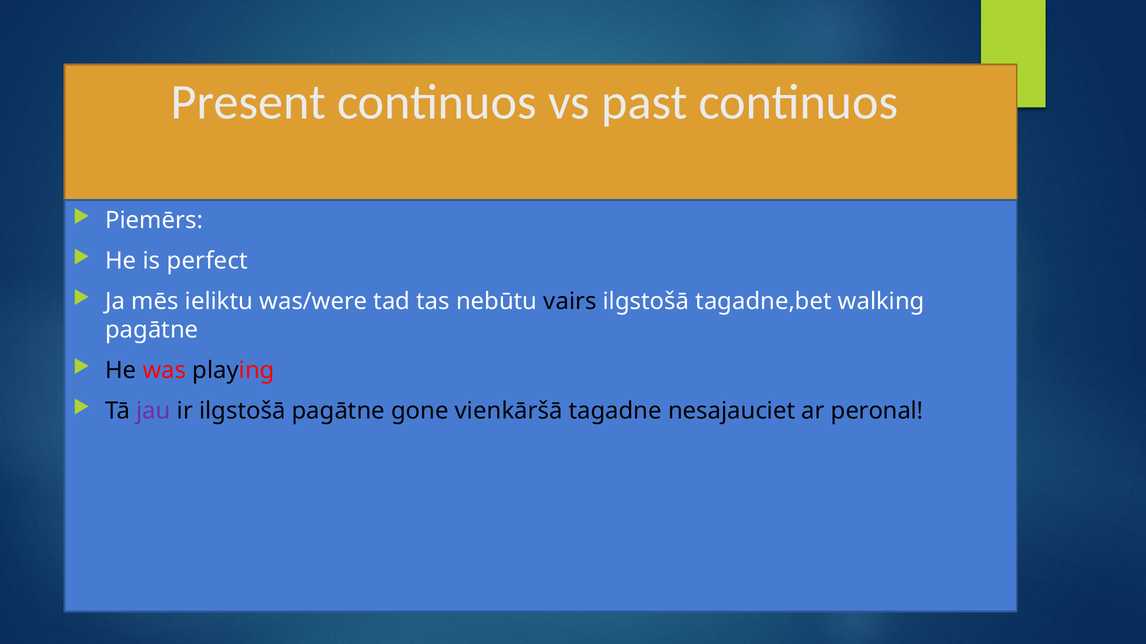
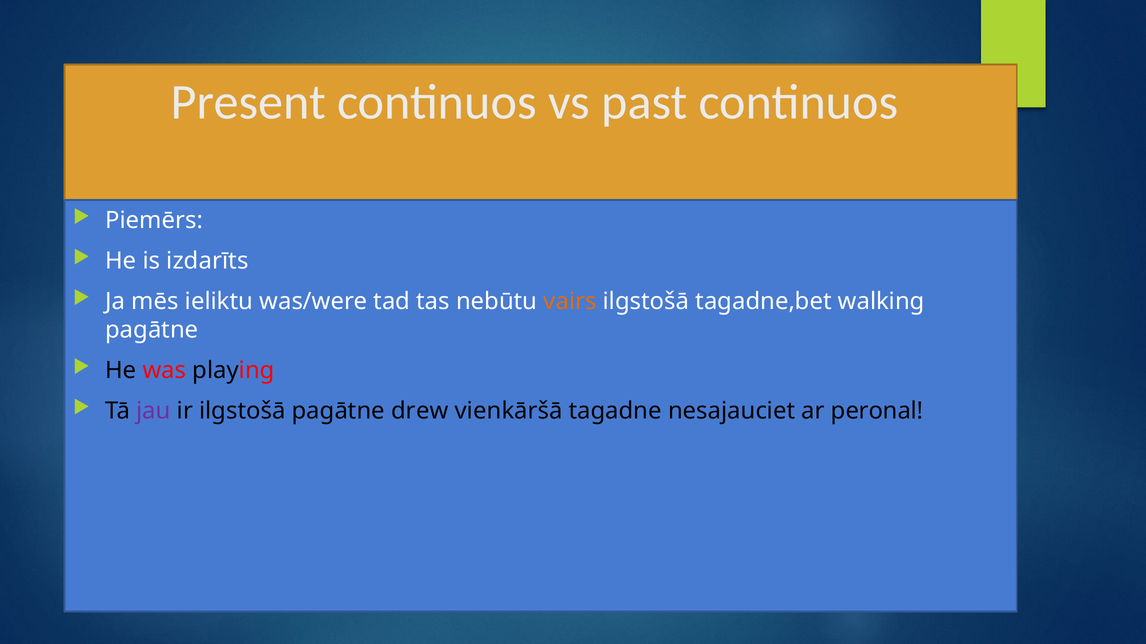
perfect: perfect -> izdarīts (207, 261)
vairs colour: black -> orange (570, 302)
gone: gone -> drew (420, 412)
